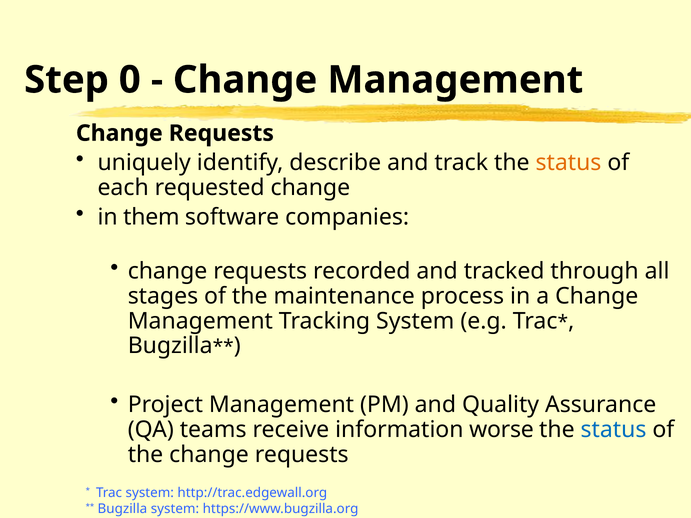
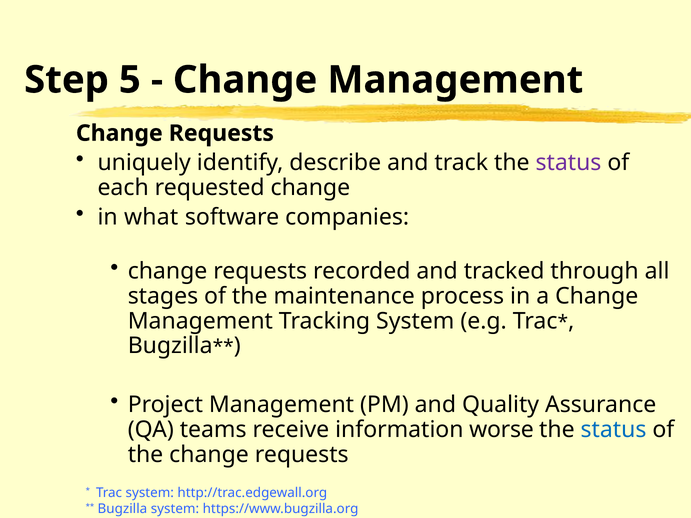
0: 0 -> 5 (130, 80)
status colour: orange -> purple (568, 163)
them: them -> what (151, 217)
